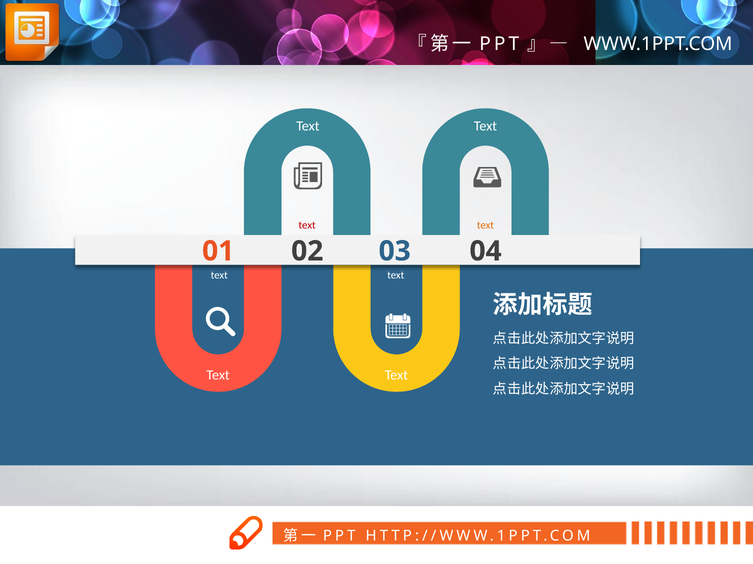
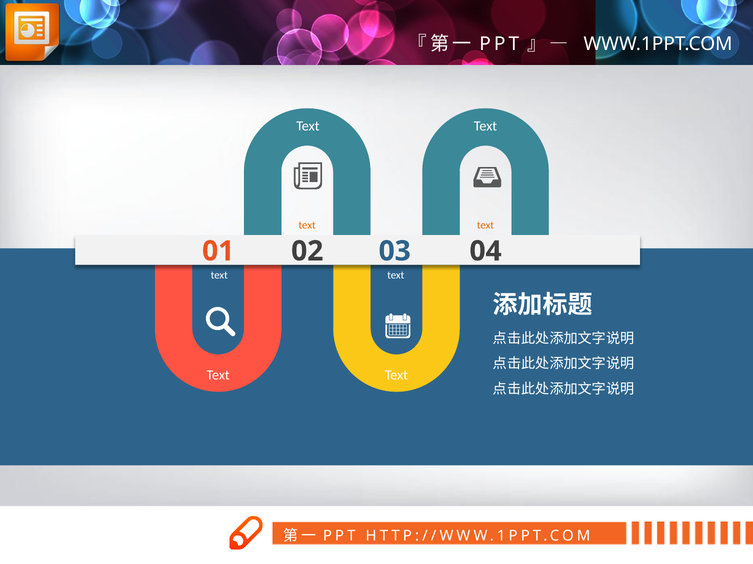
text colour: red -> orange (307, 225)
